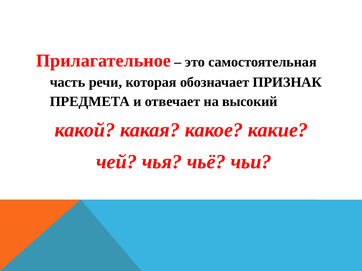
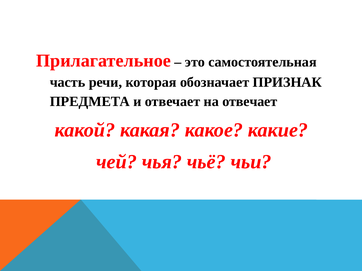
на высокий: высокий -> отвечает (250, 102)
